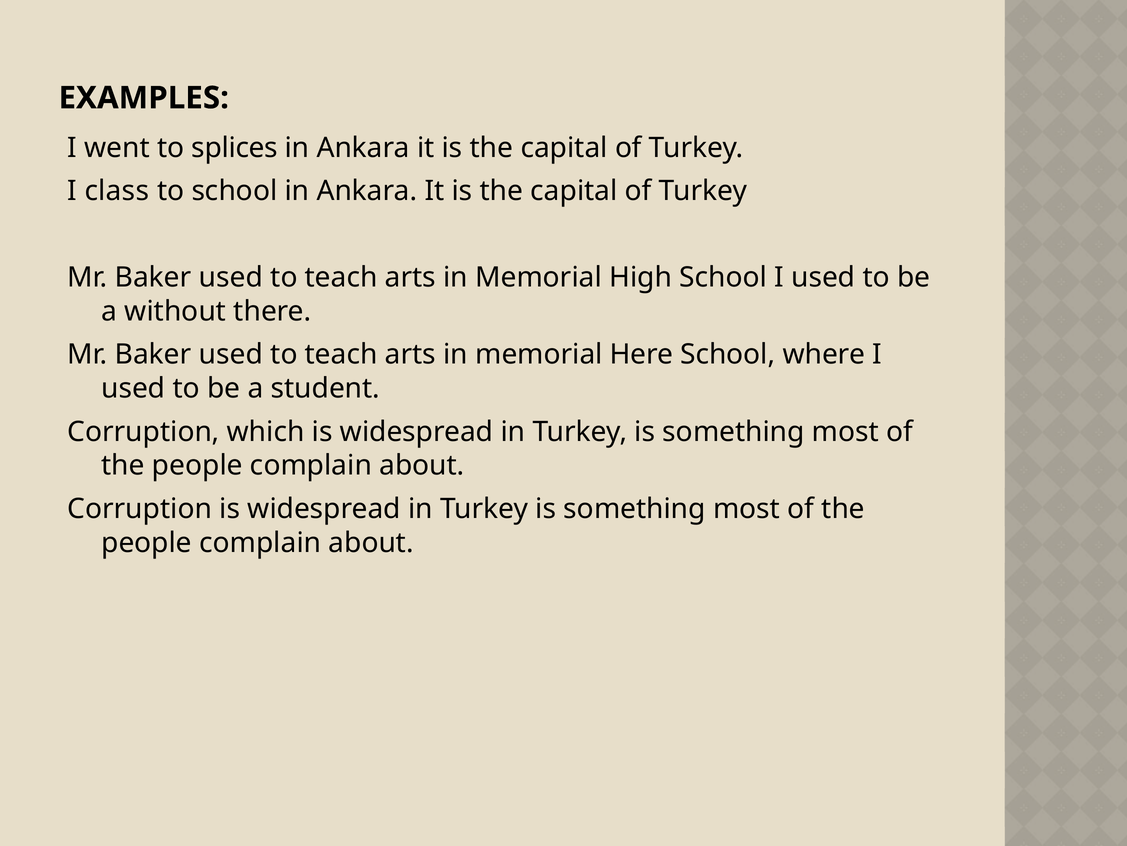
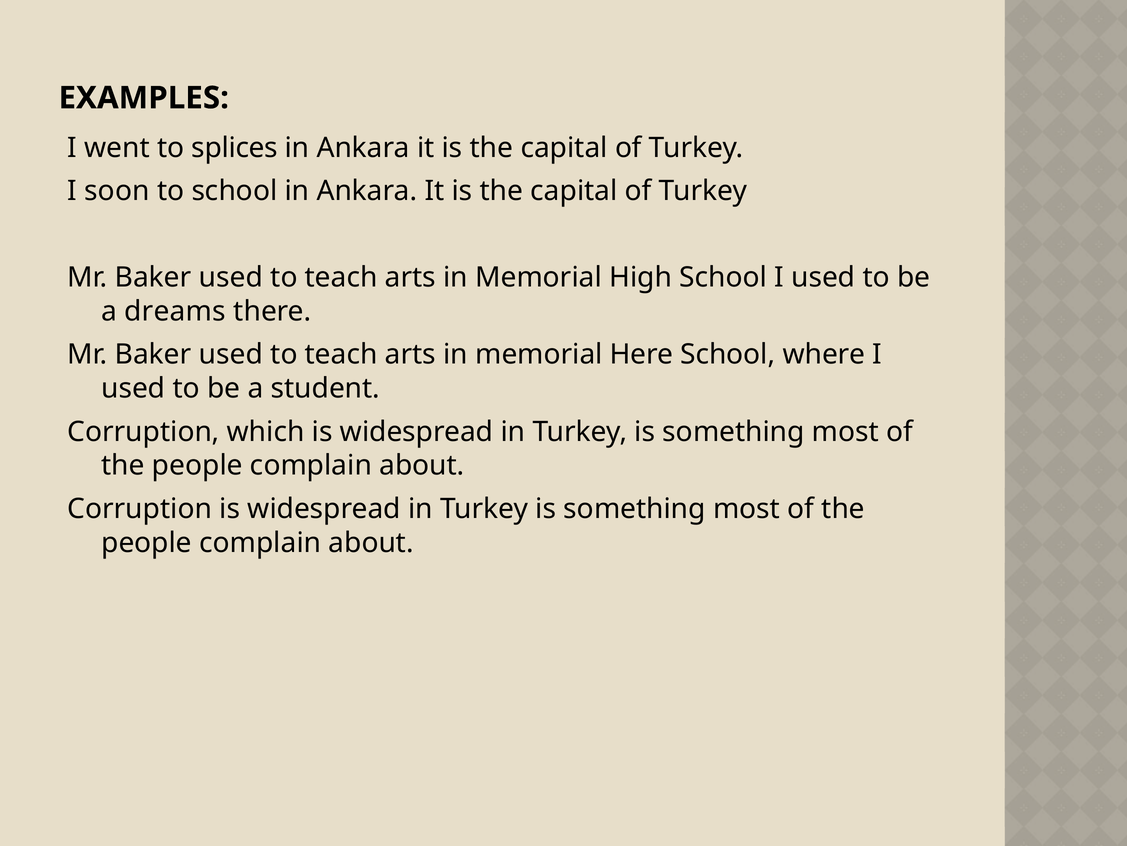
class: class -> soon (117, 191)
without: without -> dreams (175, 311)
